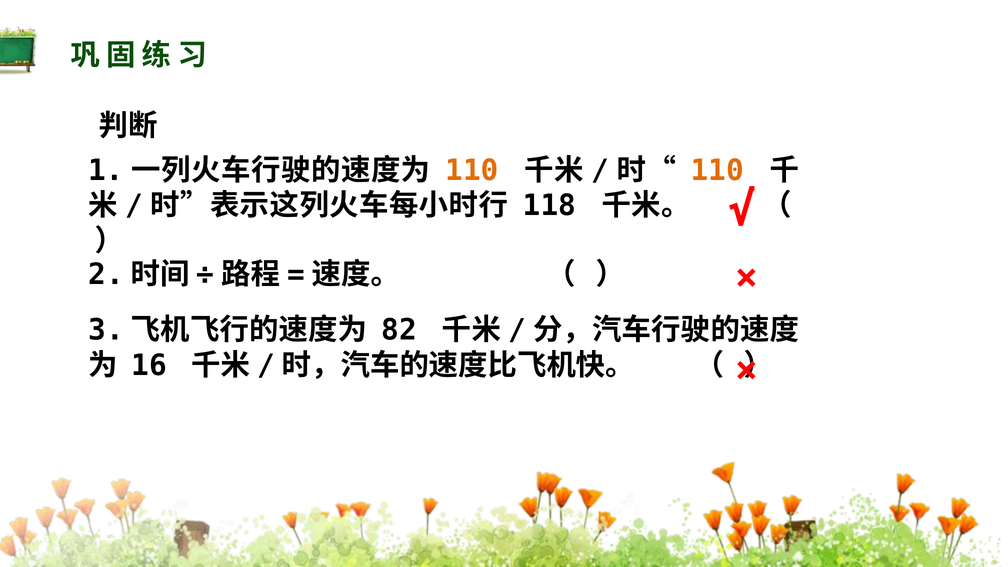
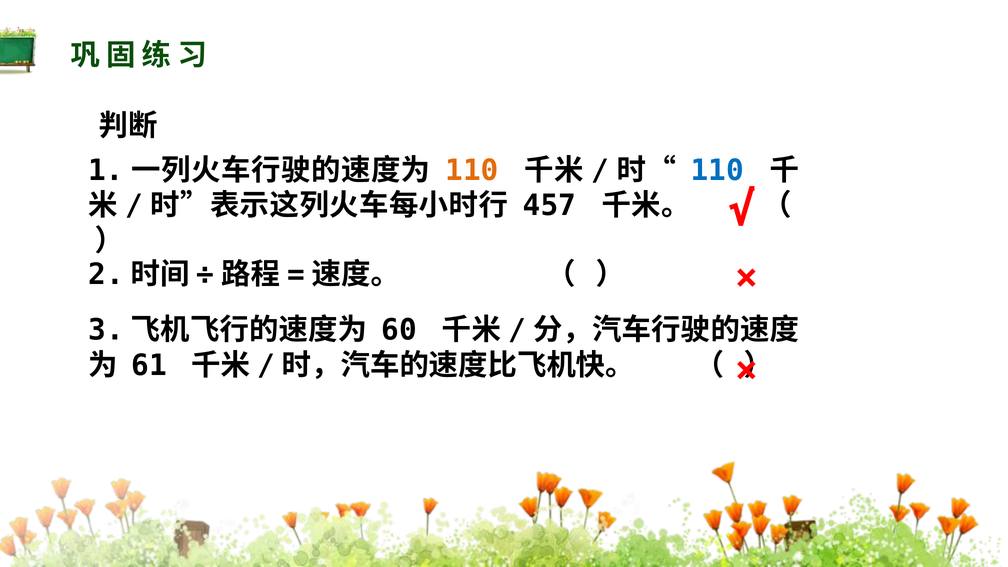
110 colour: orange -> blue (717, 170)
118: 118 -> 457 (549, 206)
82: 82 -> 60 (399, 330)
16: 16 -> 61 (149, 366)
